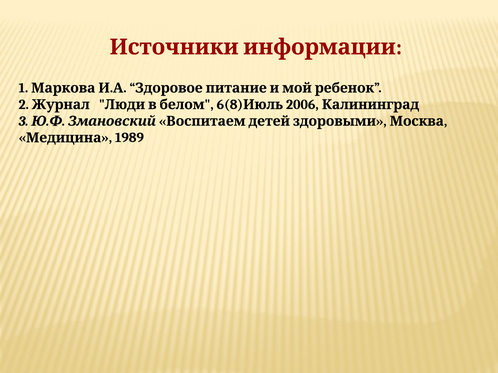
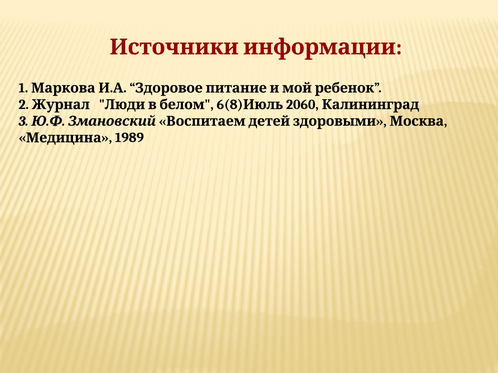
2006: 2006 -> 2060 (302, 105)
